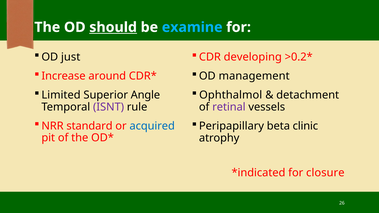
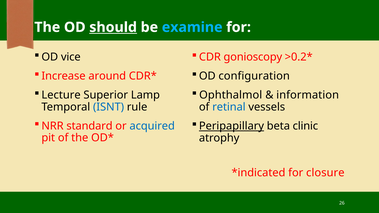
just: just -> vice (71, 57)
developing: developing -> gonioscopy (253, 57)
management: management -> configuration (254, 76)
Limited: Limited -> Lecture (61, 95)
Angle: Angle -> Lamp (145, 95)
detachment: detachment -> information (308, 95)
ISNT colour: purple -> blue (109, 107)
retinal colour: purple -> blue (229, 107)
Peripapillary underline: none -> present (231, 126)
